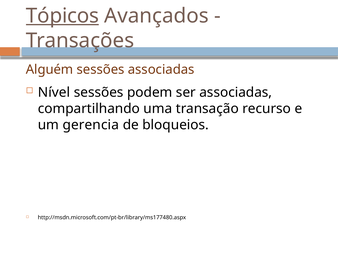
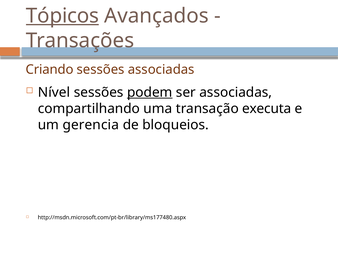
Alguém: Alguém -> Criando (50, 70)
podem underline: none -> present (150, 92)
recurso: recurso -> executa (267, 109)
